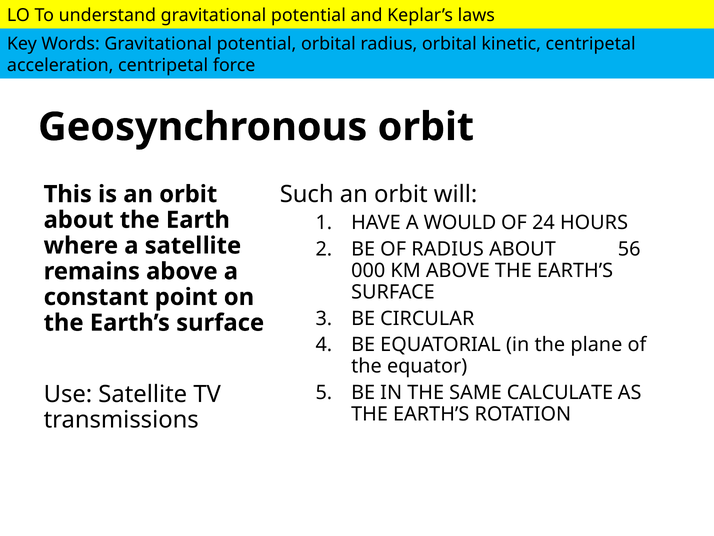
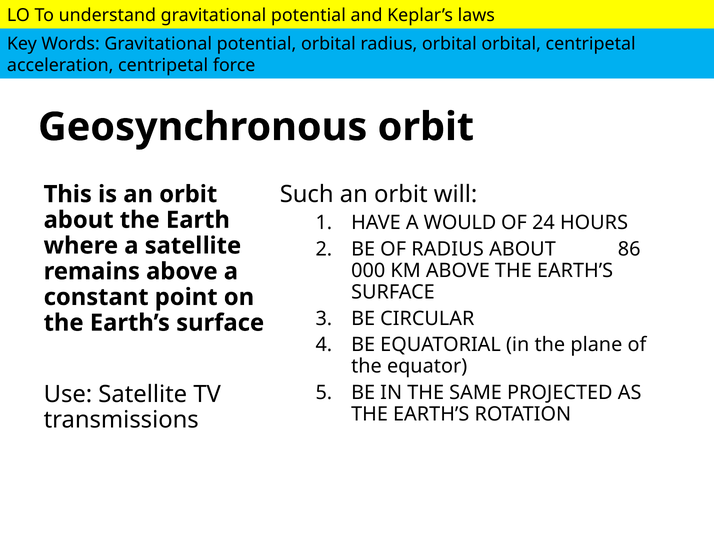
kinetic: kinetic -> orbital (511, 44)
56: 56 -> 86 (629, 249)
CALCULATE: CALCULATE -> PROJECTED (560, 392)
